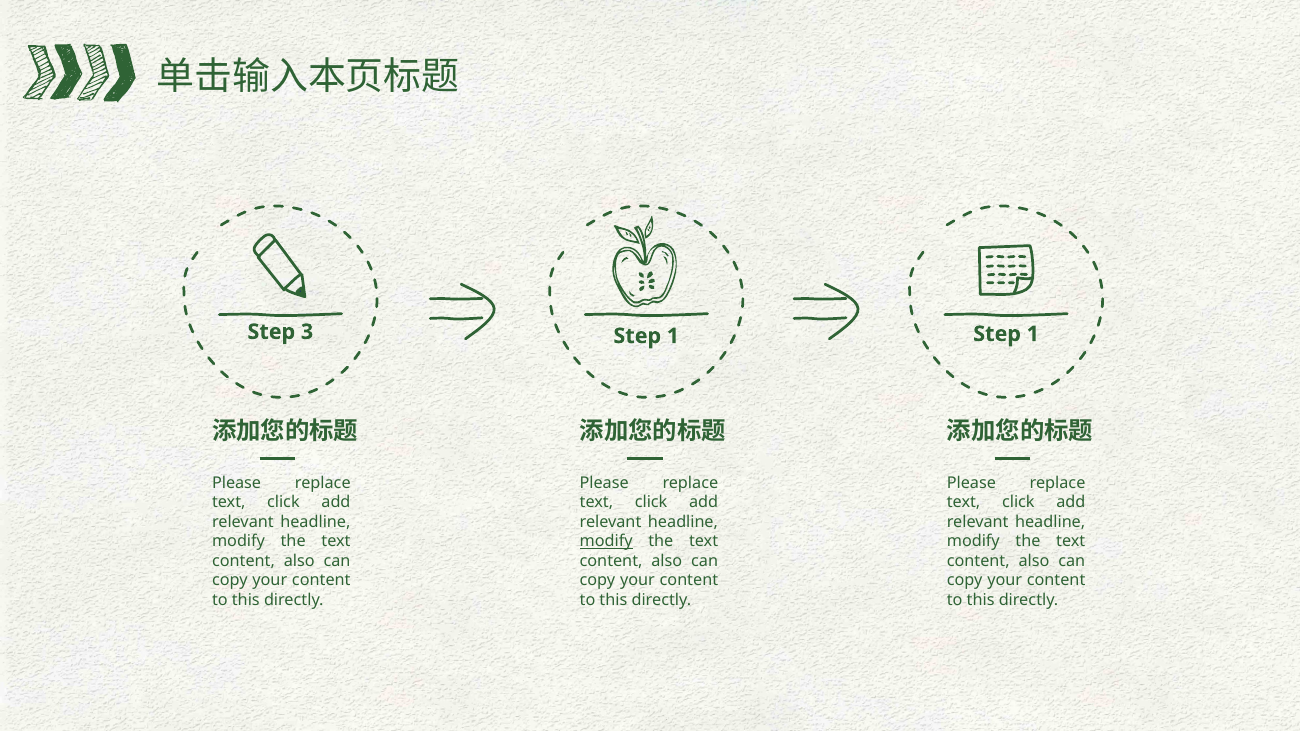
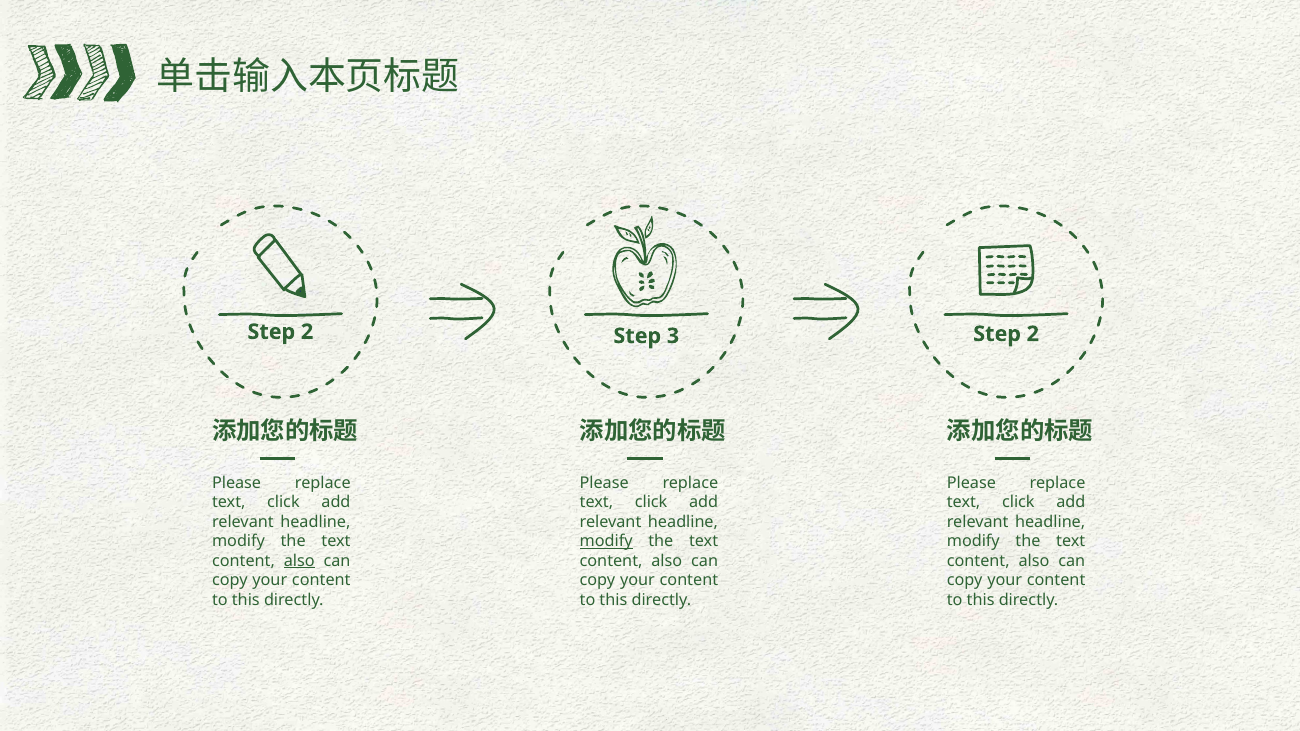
3: 3 -> 2 (307, 332)
1: 1 -> 3 (673, 336)
1: 1 -> 2 (1033, 334)
also underline: none -> present (299, 561)
